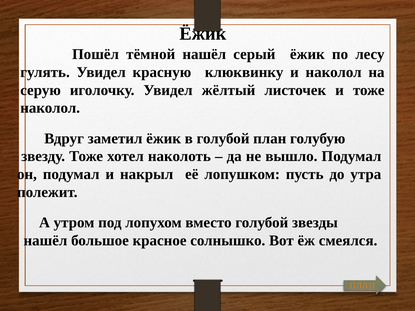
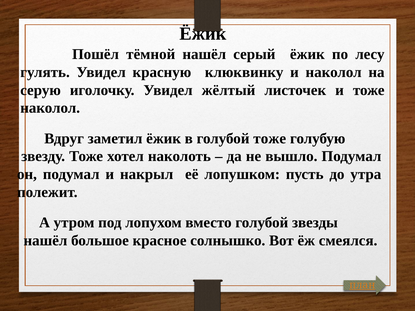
голубой план: план -> тоже (270, 139)
